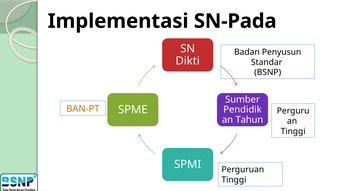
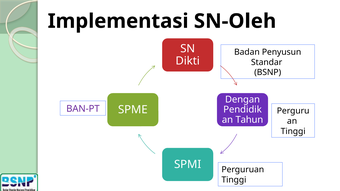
SN-Pada: SN-Pada -> SN-Oleh (235, 21)
Sumber: Sumber -> Dengan (243, 100)
BAN-PT colour: orange -> purple (83, 109)
